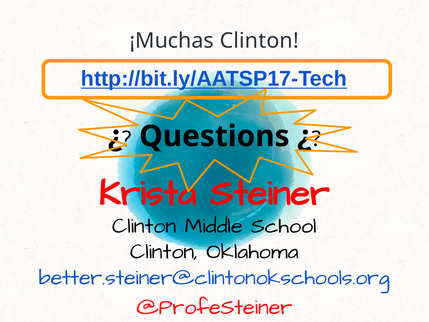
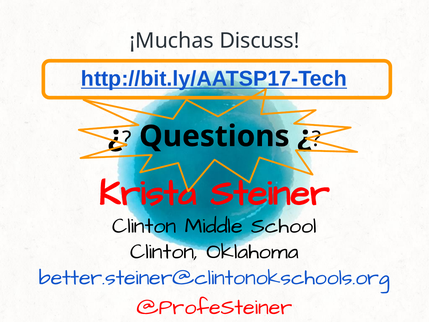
¡Muchas Clinton: Clinton -> Discuss (259, 41)
